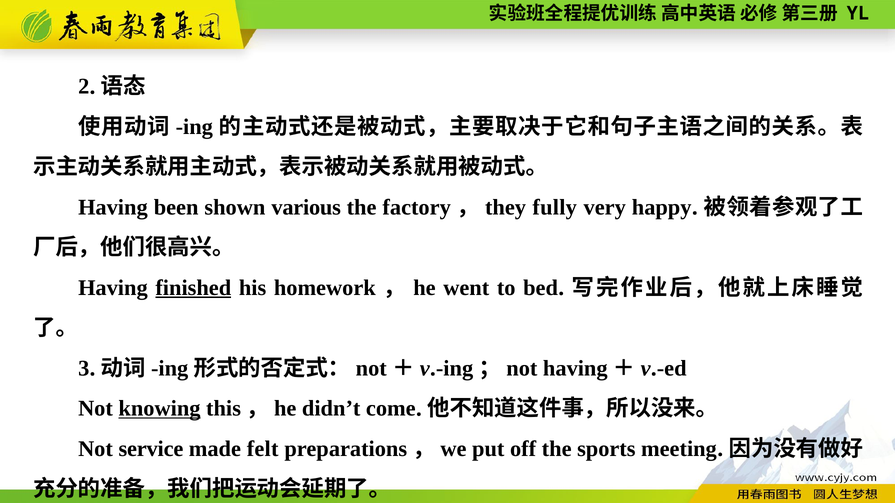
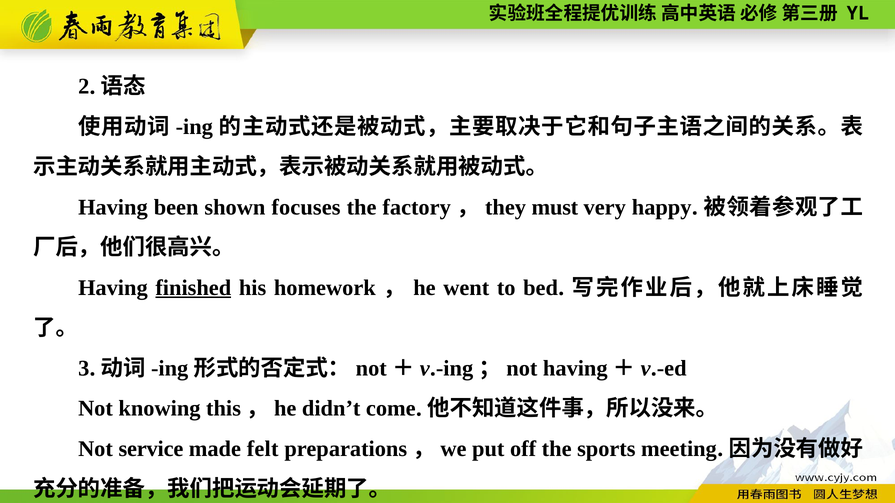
various: various -> focuses (306, 207)
fully: fully -> must (555, 207)
knowing underline: present -> none (160, 409)
